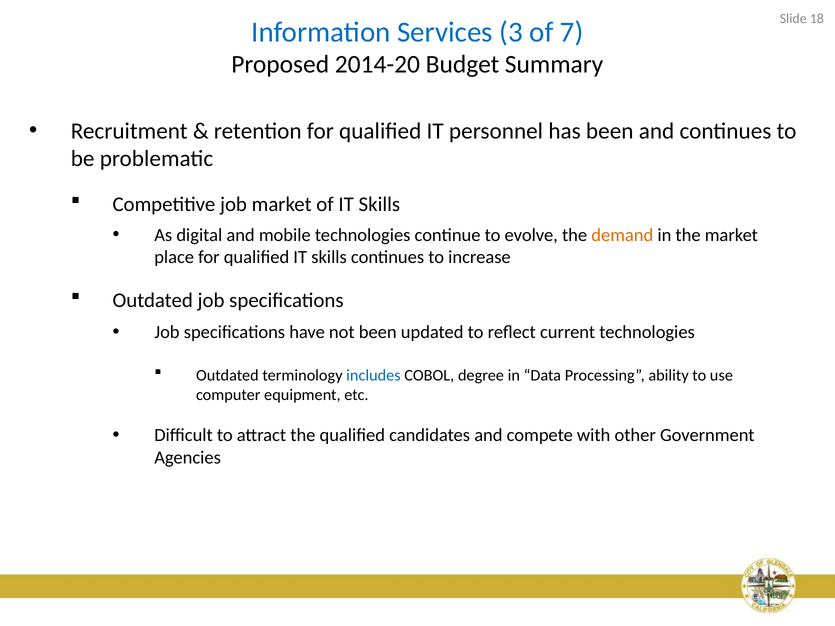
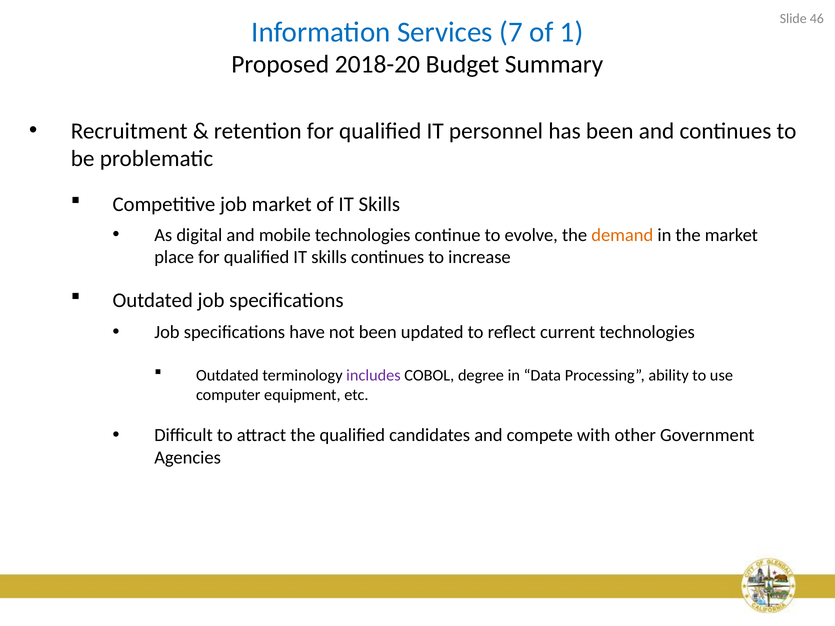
18: 18 -> 46 (817, 19)
3: 3 -> 7 (511, 32)
7: 7 -> 1 (572, 32)
2014-20: 2014-20 -> 2018-20 (377, 64)
includes colour: blue -> purple (373, 375)
